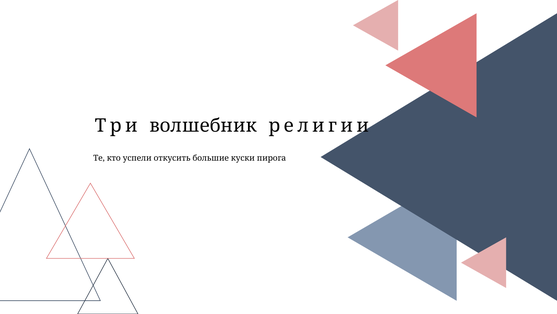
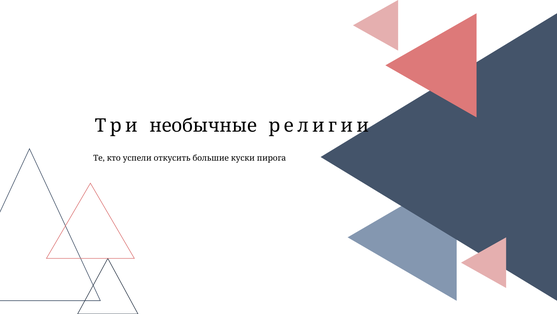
волшебник: волшебник -> необычные (203, 126)
